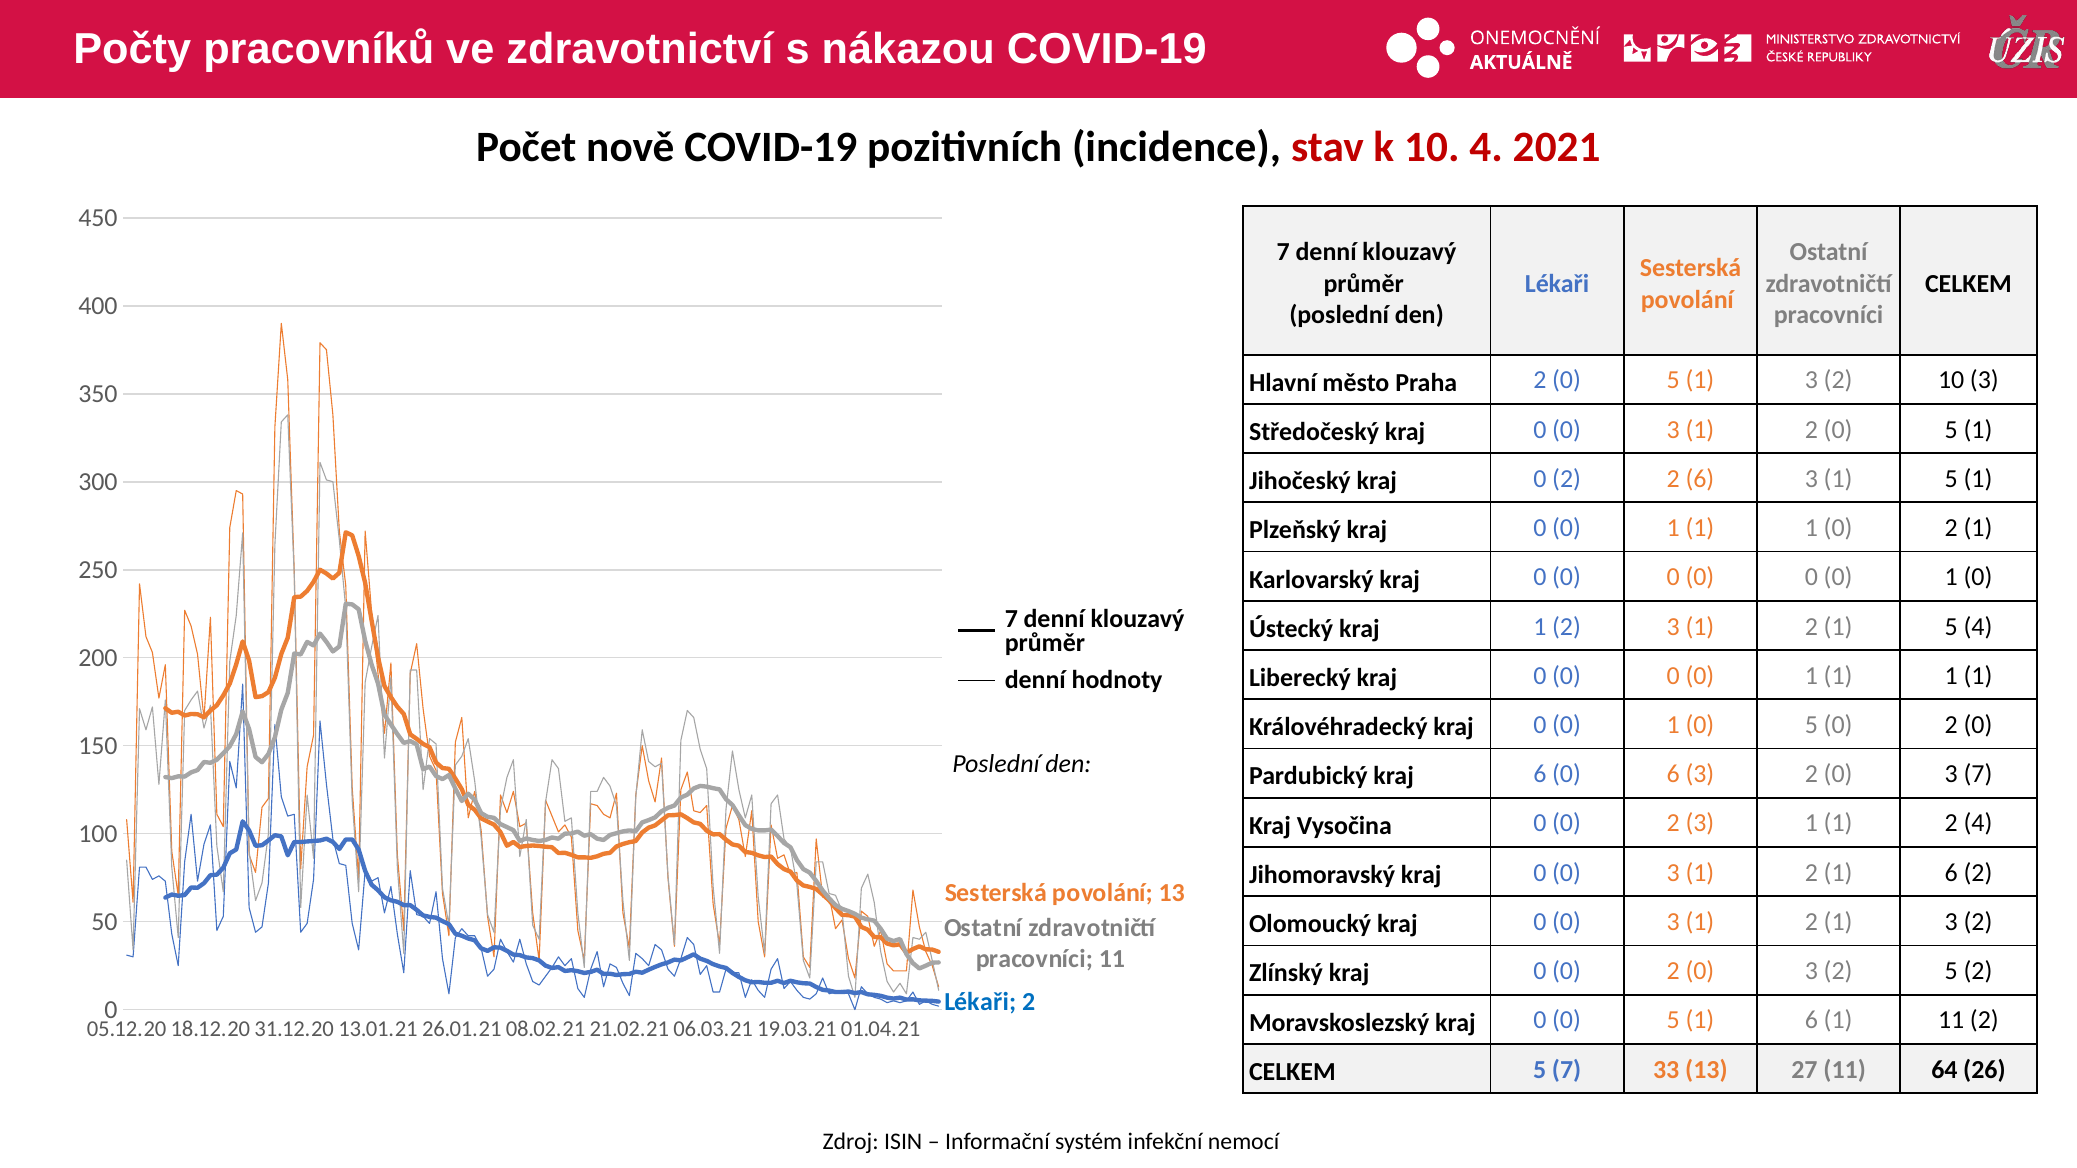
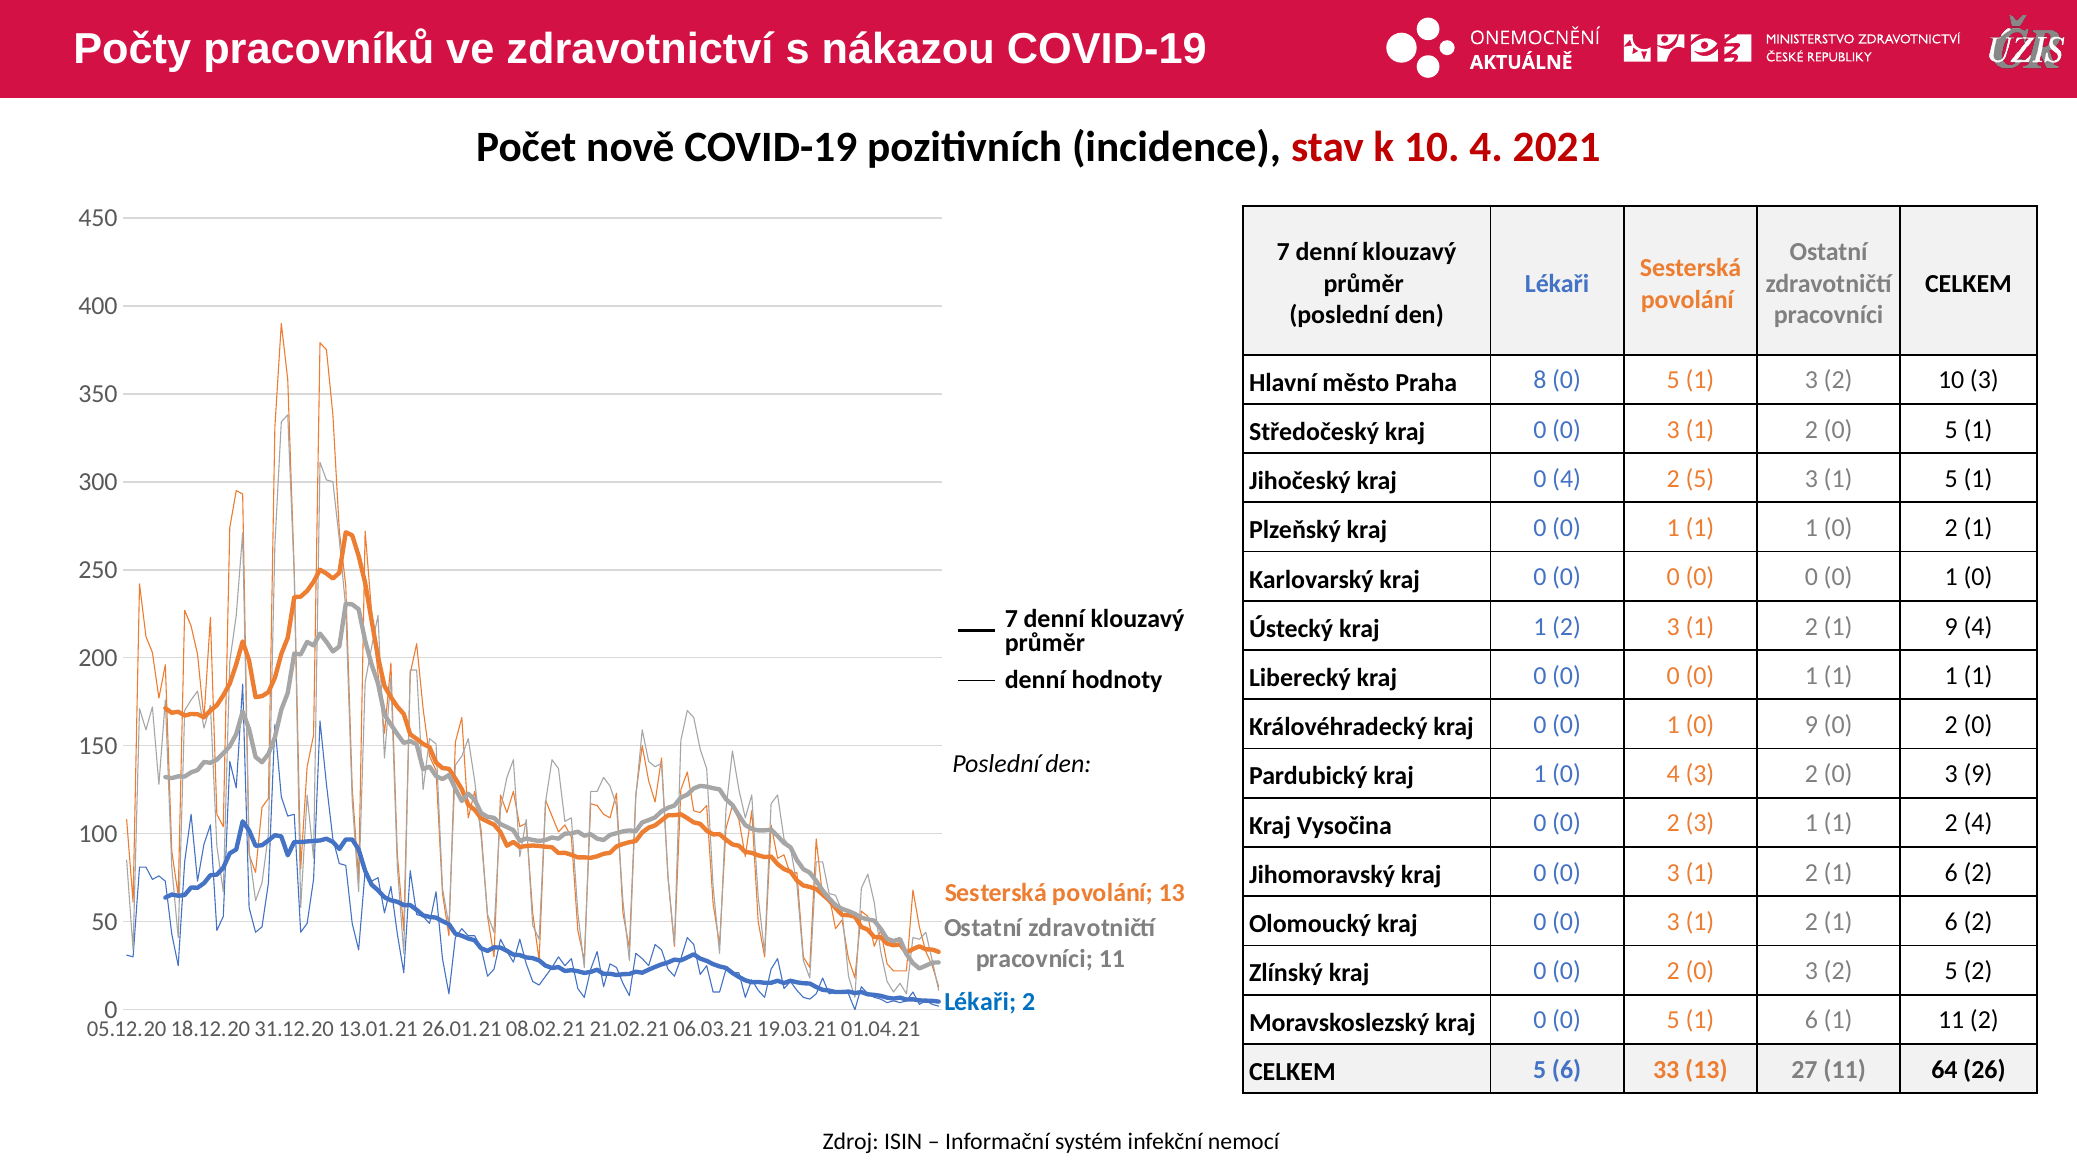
Praha 2: 2 -> 8 (1540, 380)
kraj 0 2: 2 -> 4 (1567, 479)
6: 6 -> 5 (1700, 479)
2 1 5: 5 -> 9 (1951, 627)
1 0 5: 5 -> 9 (1811, 725)
Pardubický kraj 6: 6 -> 1 (1540, 774)
6: 6 -> 4 (1673, 774)
3 7: 7 -> 9 (1978, 774)
3: 3 -> 6 (1951, 922)
5 7: 7 -> 6 (1567, 1070)
